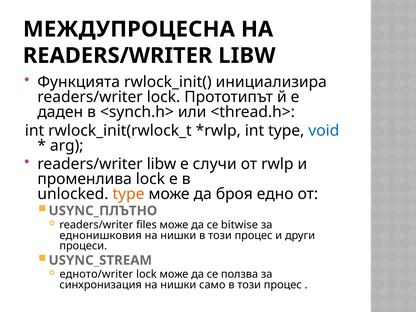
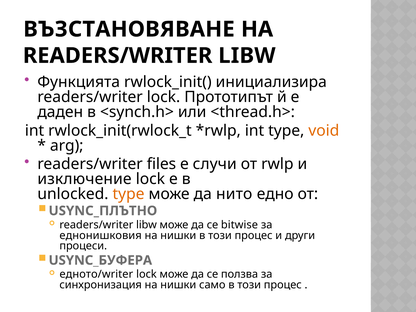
МЕЖДУПРОЦЕСНА: МЕЖДУПРОЦЕСНА -> ВЪЗСТАНОВЯВАНЕ (129, 29)
void colour: blue -> orange (324, 131)
libw: libw -> files (161, 164)
променлива: променлива -> изключение (84, 179)
броя: броя -> нито (234, 194)
files: files -> libw (147, 225)
USYNC_STREAM: USYNC_STREAM -> USYNC_БУФЕРА (100, 260)
